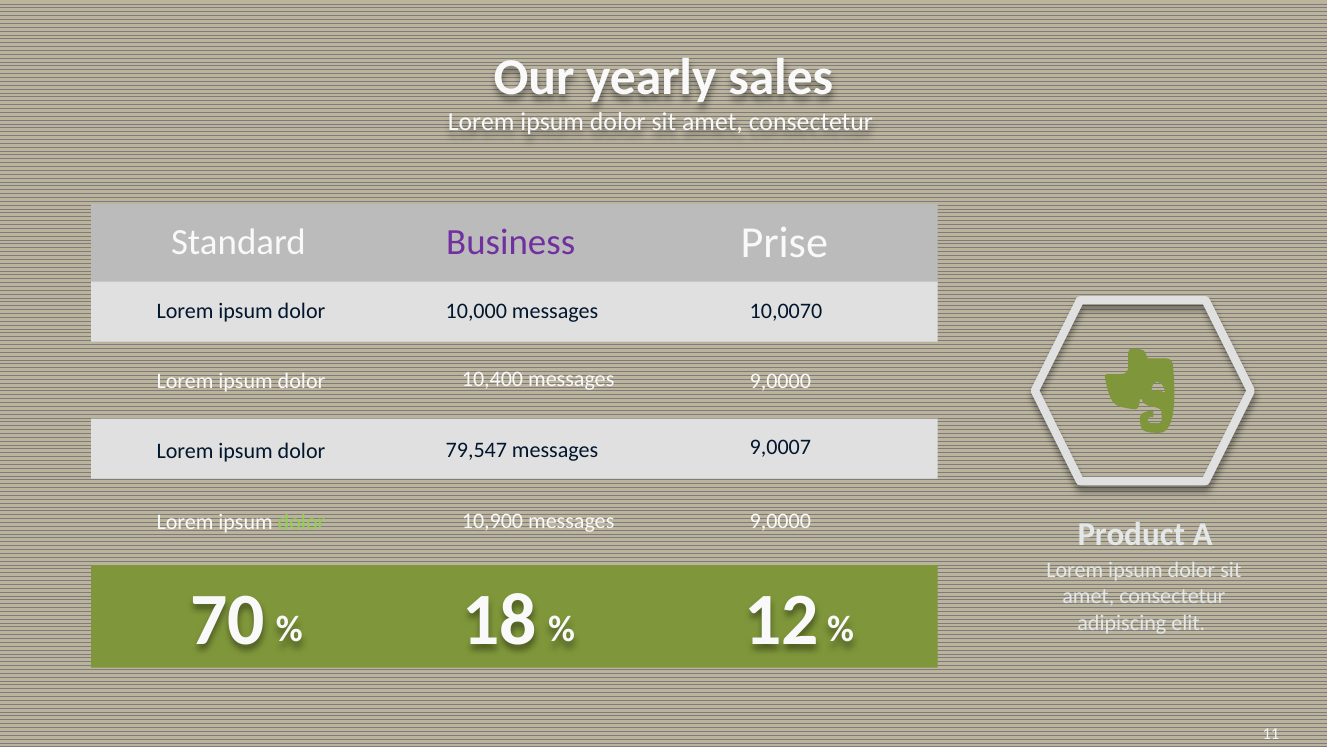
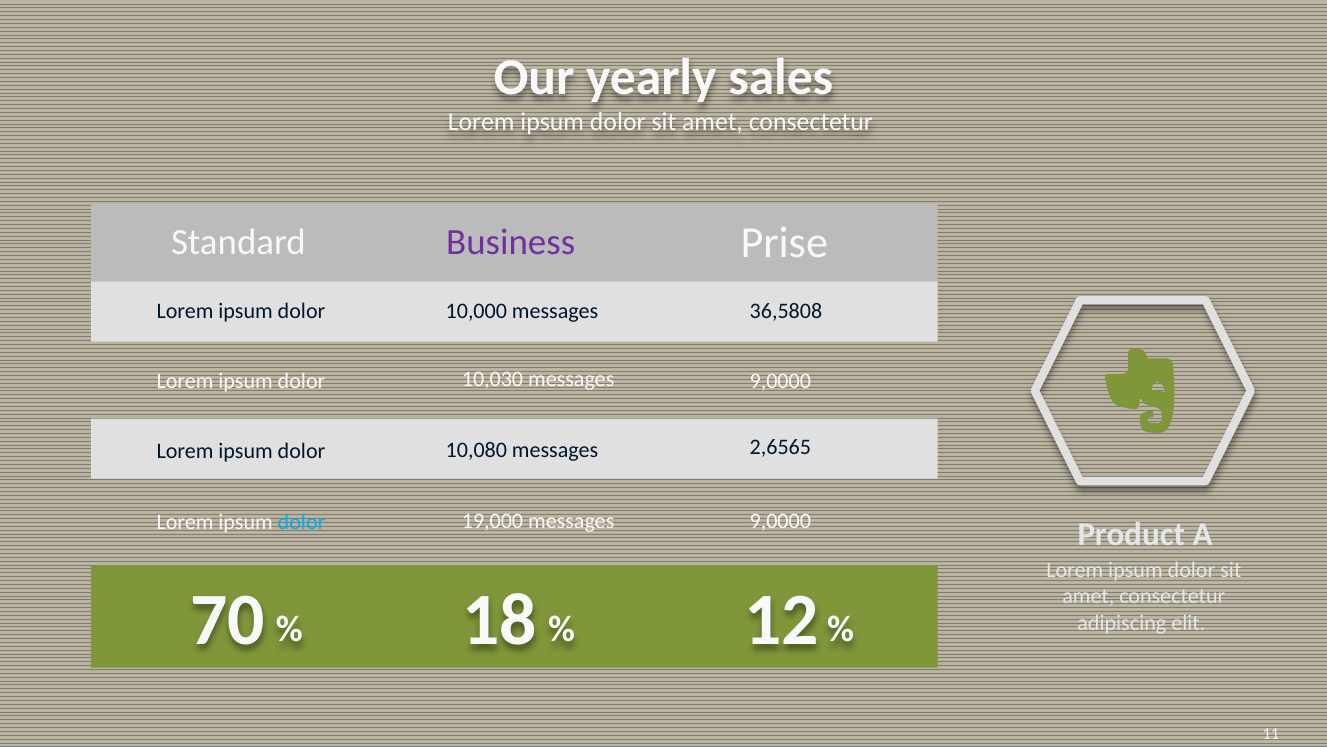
10,0070: 10,0070 -> 36,5808 (786, 311)
10,400: 10,400 -> 10,030 (493, 379)
9,0007: 9,0007 -> 2,6565 (780, 447)
79,547: 79,547 -> 10,080 (476, 450)
10,900: 10,900 -> 19,000 (493, 521)
dolor colour: light green -> light blue (302, 521)
